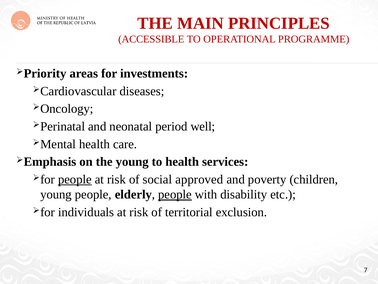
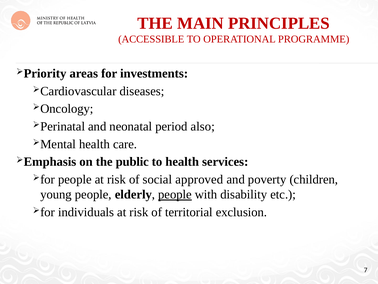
well: well -> also (203, 126)
the young: young -> public (132, 161)
people underline: present -> none (75, 179)
